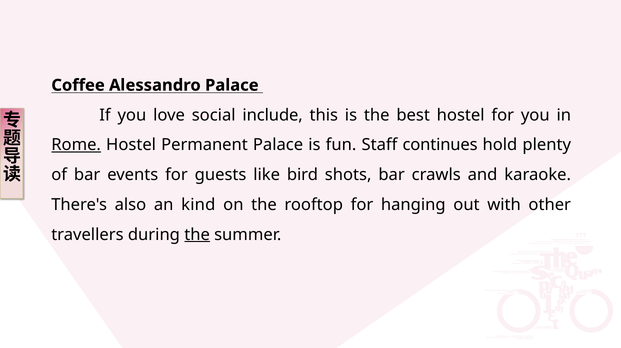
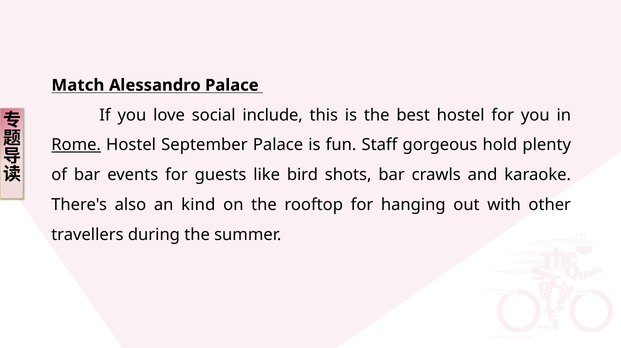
Coffee: Coffee -> Match (78, 85)
Permanent: Permanent -> September (204, 145)
continues: continues -> gorgeous (440, 145)
the underline: present -> none (197, 235)
